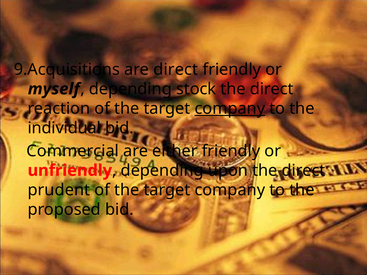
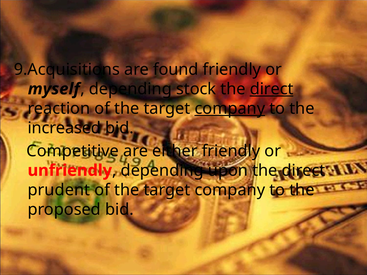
are direct: direct -> found (176, 69)
direct underline: none -> present (272, 89)
individual: individual -> increased (64, 128)
Commercial: Commercial -> Competitive (73, 151)
